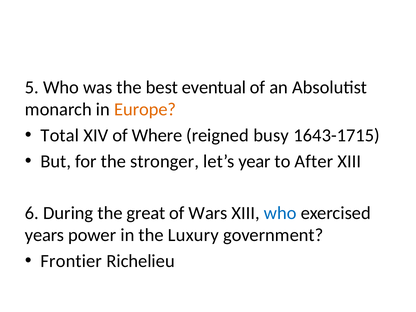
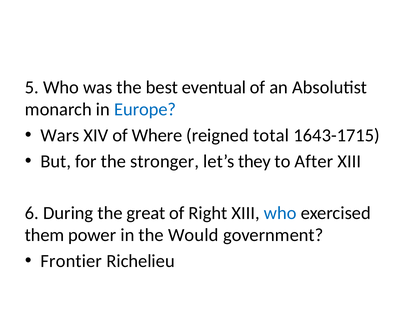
Europe colour: orange -> blue (145, 109)
Total: Total -> Wars (60, 135)
busy: busy -> total (271, 135)
year: year -> they (255, 161)
Wars: Wars -> Right (208, 213)
years: years -> them (45, 235)
Luxury: Luxury -> Would (193, 235)
